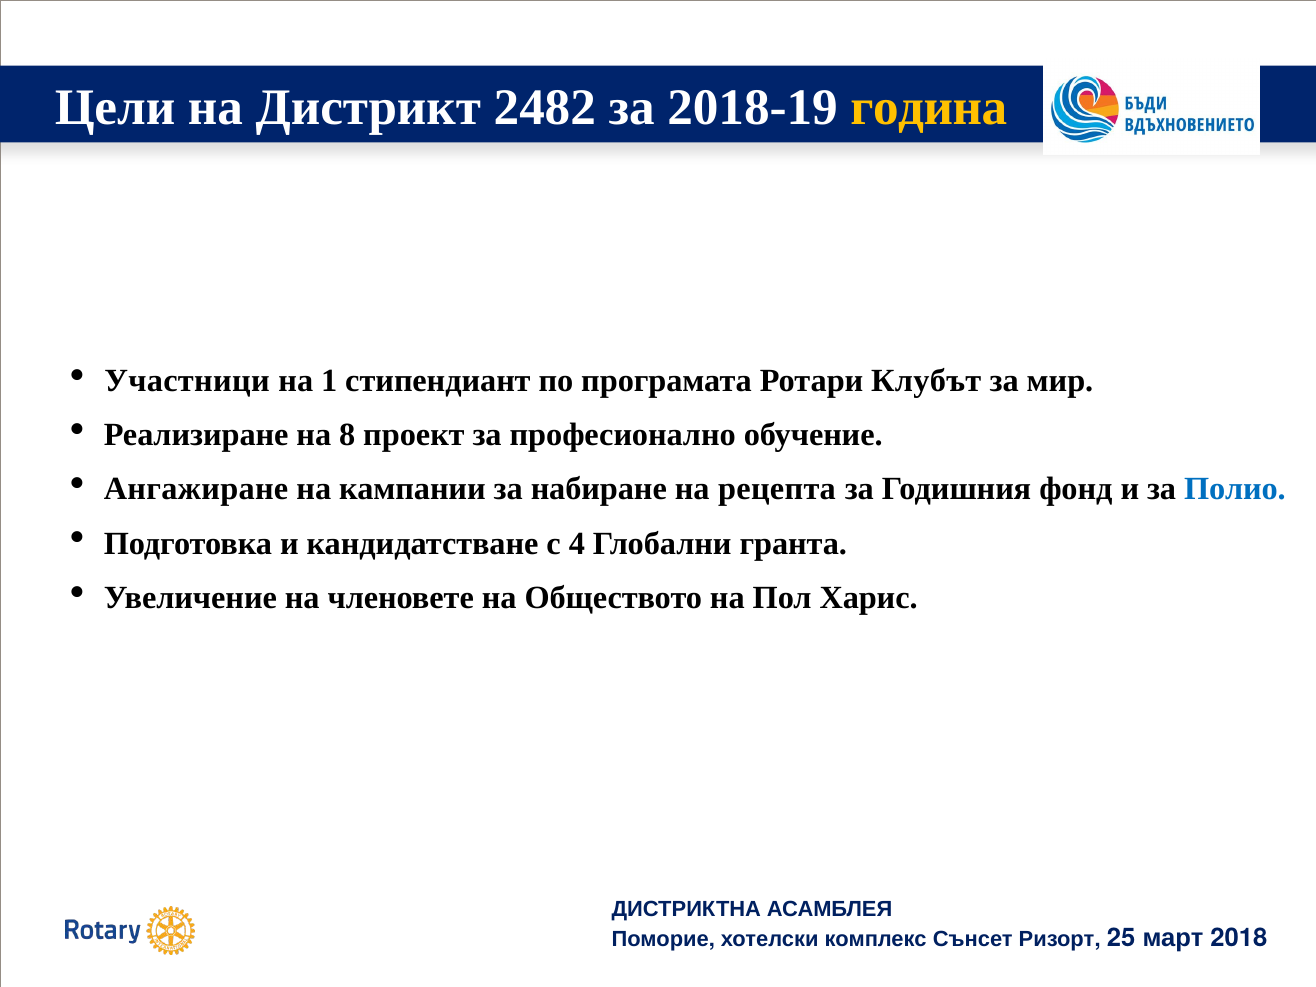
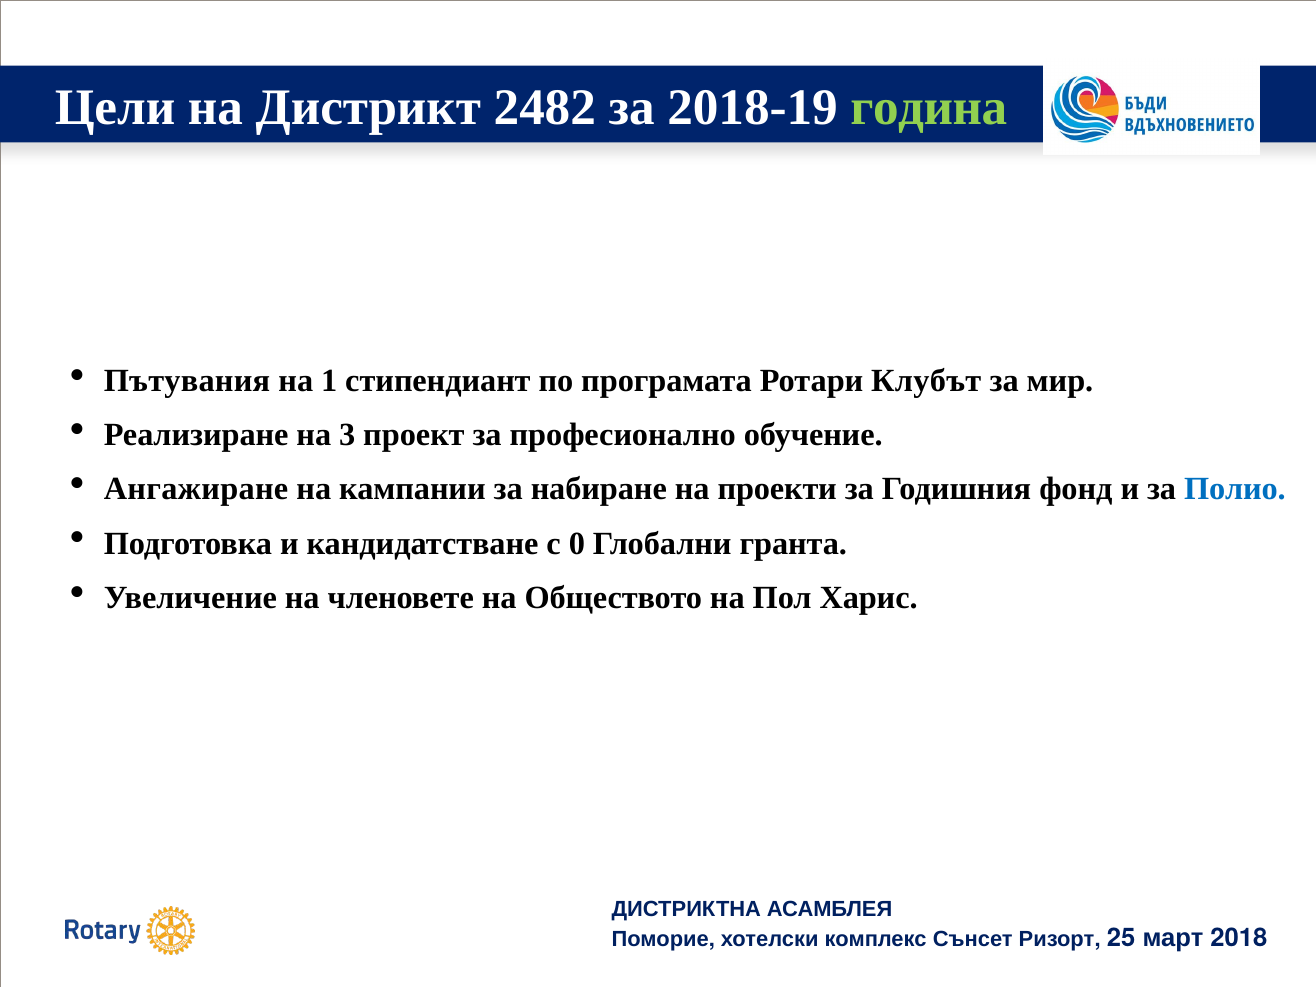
година colour: yellow -> light green (929, 108)
Участници: Участници -> Пътувания (187, 381)
8: 8 -> 3 (347, 435)
рецепта: рецепта -> проекти (777, 489)
4: 4 -> 0 (577, 544)
